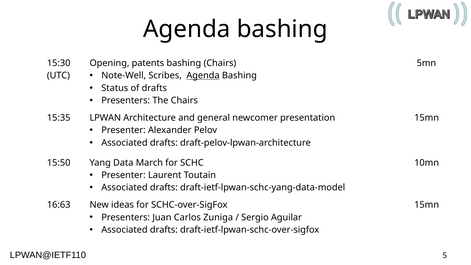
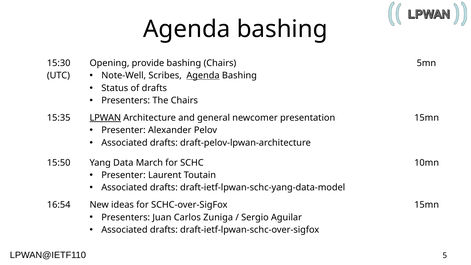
patents: patents -> provide (148, 63)
LPWAN underline: none -> present (105, 118)
16:63: 16:63 -> 16:54 (59, 205)
